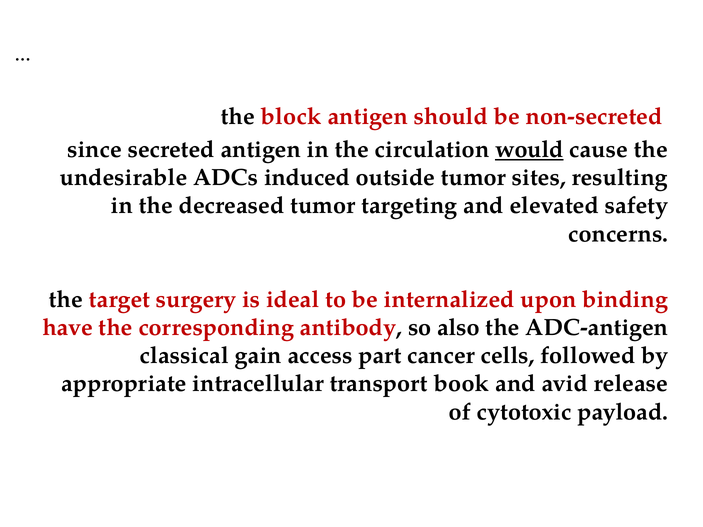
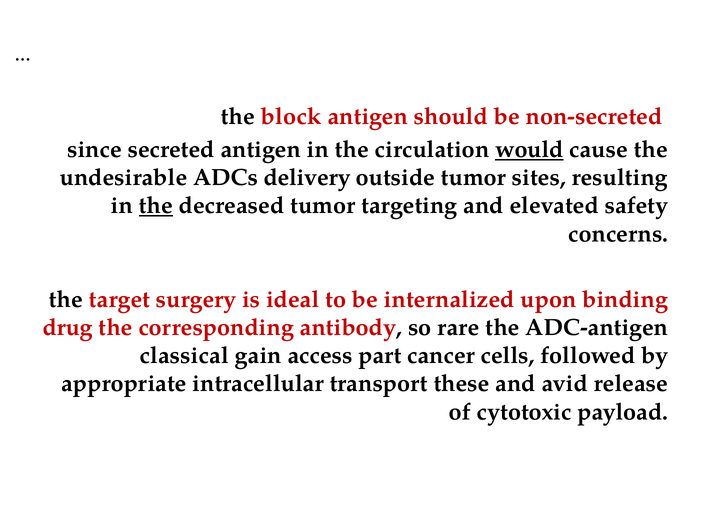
induced: induced -> delivery (307, 178)
the underline: none -> present (156, 206)
have: have -> drug (68, 328)
also: also -> rare (458, 328)
book: book -> these (462, 384)
